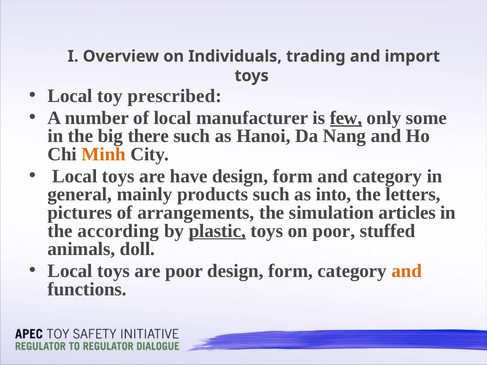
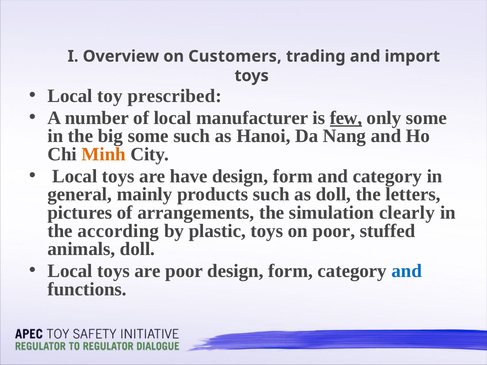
Individuals: Individuals -> Customers (235, 56)
big there: there -> some (148, 136)
as into: into -> doll (333, 195)
articles: articles -> clearly (407, 213)
plastic underline: present -> none (217, 231)
and colour: orange -> blue (407, 271)
